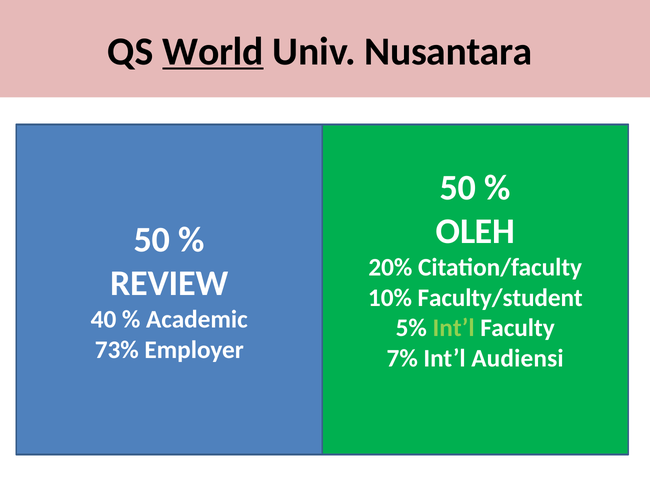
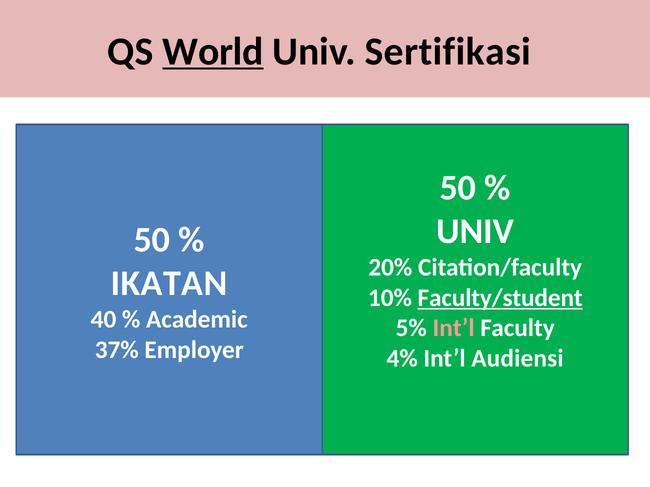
Nusantara: Nusantara -> Sertifikasi (448, 52)
OLEH: OLEH -> UNIV (475, 232)
REVIEW: REVIEW -> IKATAN (169, 284)
Faculty/student underline: none -> present (500, 298)
Int’l colour: light green -> pink (454, 328)
73%: 73% -> 37% (117, 350)
7%: 7% -> 4% (402, 359)
